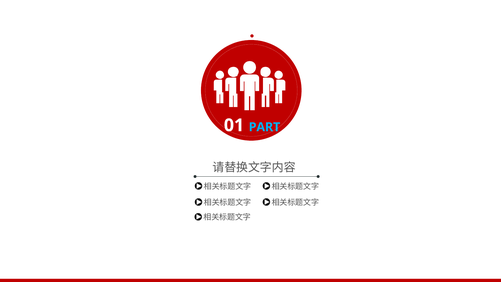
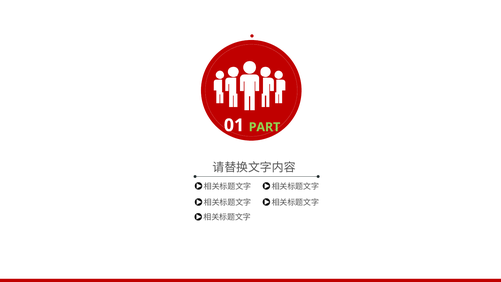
PART colour: light blue -> light green (265, 127)
